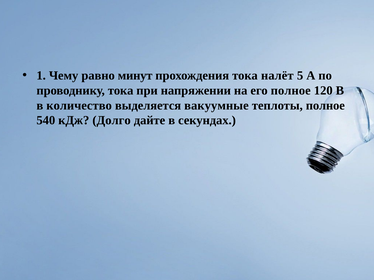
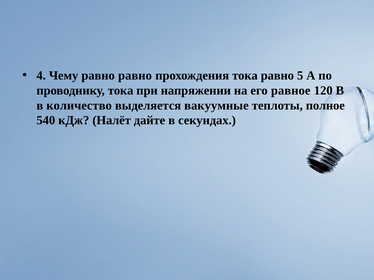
1: 1 -> 4 (41, 76)
равно минут: минут -> равно (135, 76)
тока налёт: налёт -> равно (277, 76)
его полное: полное -> равное (291, 91)
Долго: Долго -> Налёт (112, 121)
